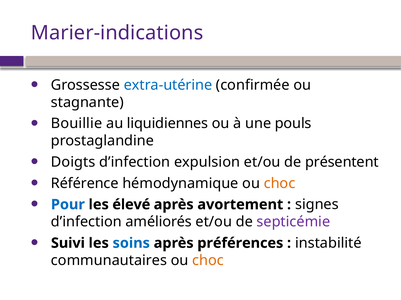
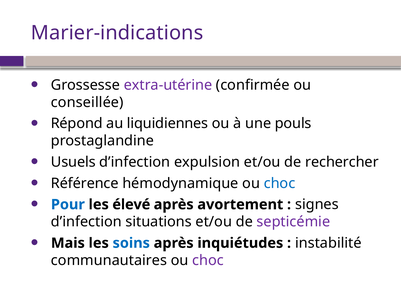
extra-utérine colour: blue -> purple (168, 85)
stagnante: stagnante -> conseillée (87, 103)
Bouillie: Bouillie -> Répond (77, 124)
Doigts: Doigts -> Usuels (73, 162)
présentent: présentent -> rechercher (342, 162)
choc colour: orange -> blue (280, 184)
améliorés: améliorés -> situations (159, 222)
Suivi: Suivi -> Mais (68, 244)
préférences: préférences -> inquiétudes (240, 244)
choc colour: orange -> purple (208, 261)
